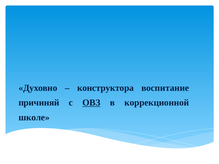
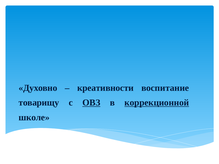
конструктора: конструктора -> креативности (105, 88)
причиняй: причиняй -> товарищу (39, 103)
коррекционной underline: none -> present (157, 103)
